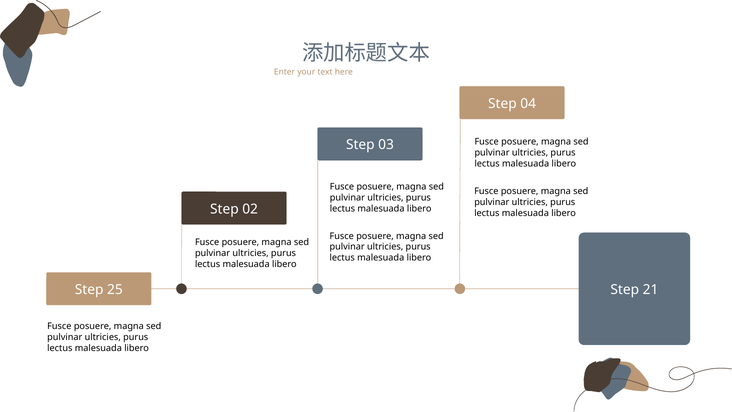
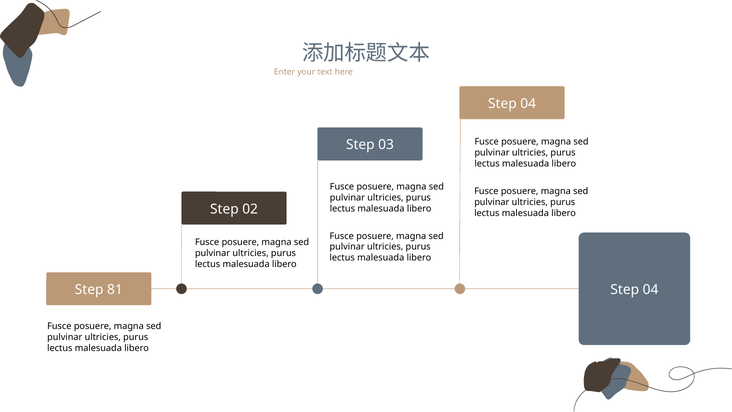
25: 25 -> 81 (115, 290)
21: 21 -> 04 (651, 290)
